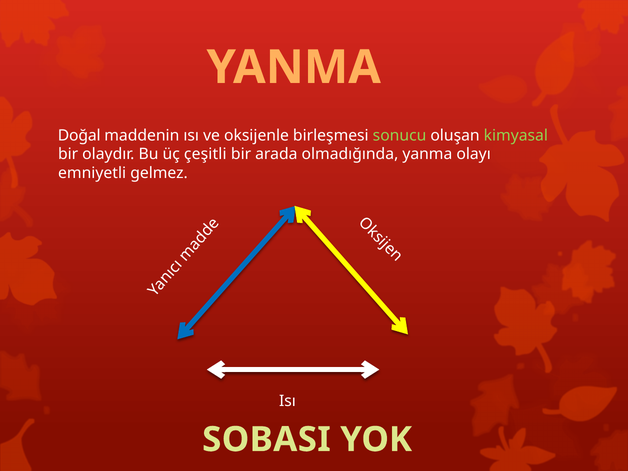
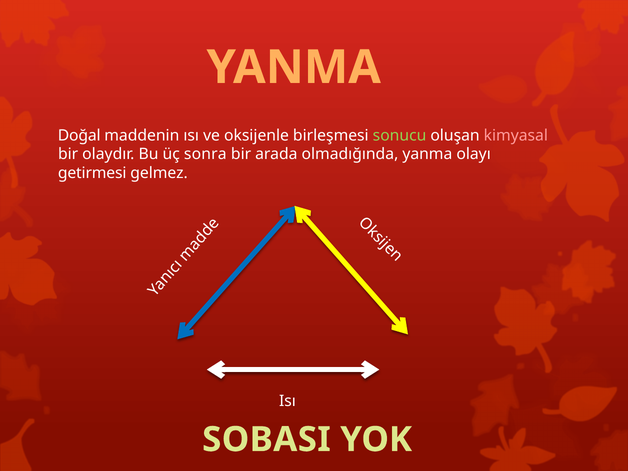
kimyasal colour: light green -> pink (516, 135)
çeşitli: çeşitli -> sonra (205, 154)
emniyetli: emniyetli -> getirmesi (92, 173)
